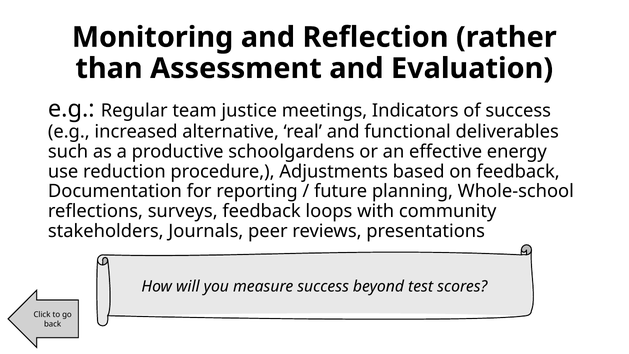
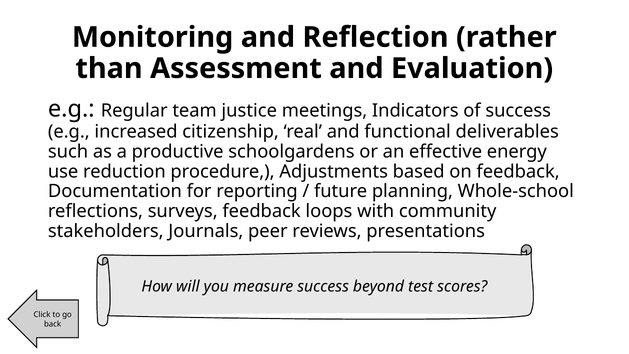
alternative: alternative -> citizenship (231, 132)
